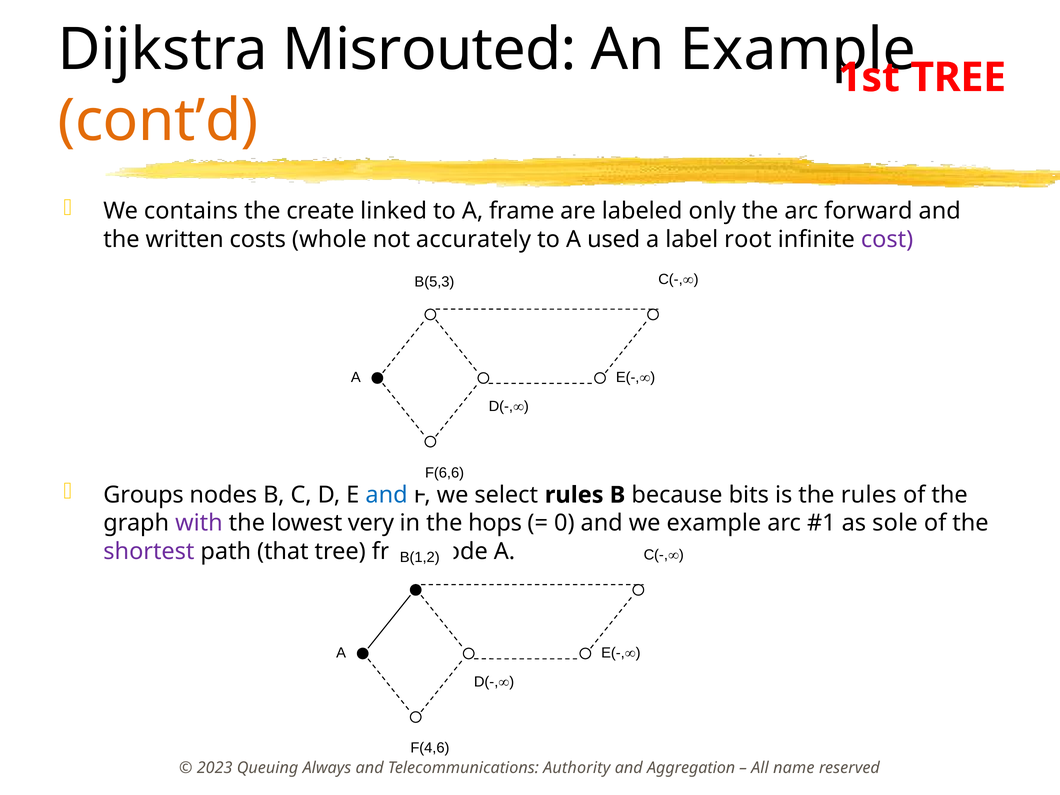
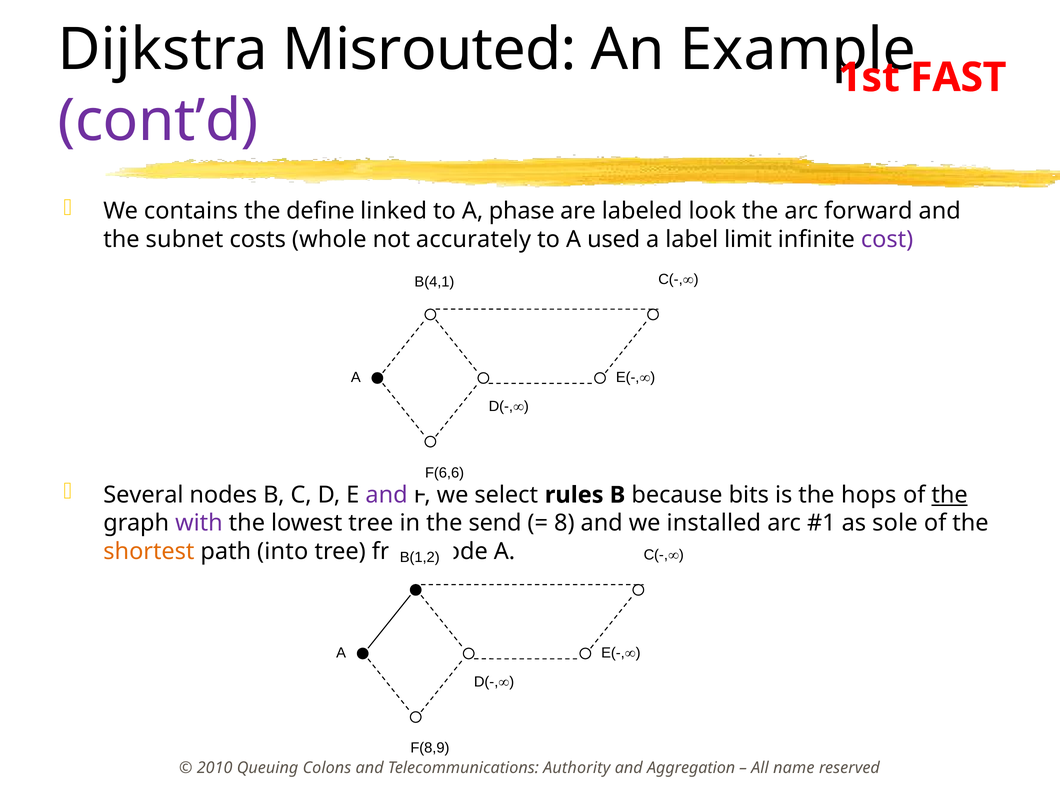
TREE: TREE -> FAST (958, 77)
cont’d colour: orange -> purple (158, 121)
create: create -> define (320, 211)
frame: frame -> phase (522, 211)
only: only -> look (712, 211)
written: written -> subnet (184, 239)
root: root -> limit (748, 239)
B(5,3: B(5,3 -> B(4,1 (434, 282)
Groups: Groups -> Several (143, 495)
and colour: blue -> purple (387, 495)
the rules: rules -> hops (869, 495)
the underline: none -> present (950, 495)
lowest very: very -> tree (371, 523)
hops: hops -> send (495, 523)
0: 0 -> 8 (564, 523)
we example: example -> installed (714, 523)
shortest colour: purple -> orange (149, 551)
that: that -> into (283, 551)
F(4,6: F(4,6 -> F(8,9 (430, 748)
2023: 2023 -> 2010 (215, 768)
Always: Always -> Colons (327, 768)
